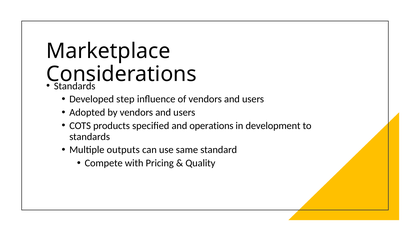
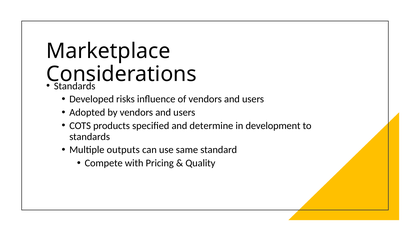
step: step -> risks (125, 99)
operations: operations -> determine (211, 125)
